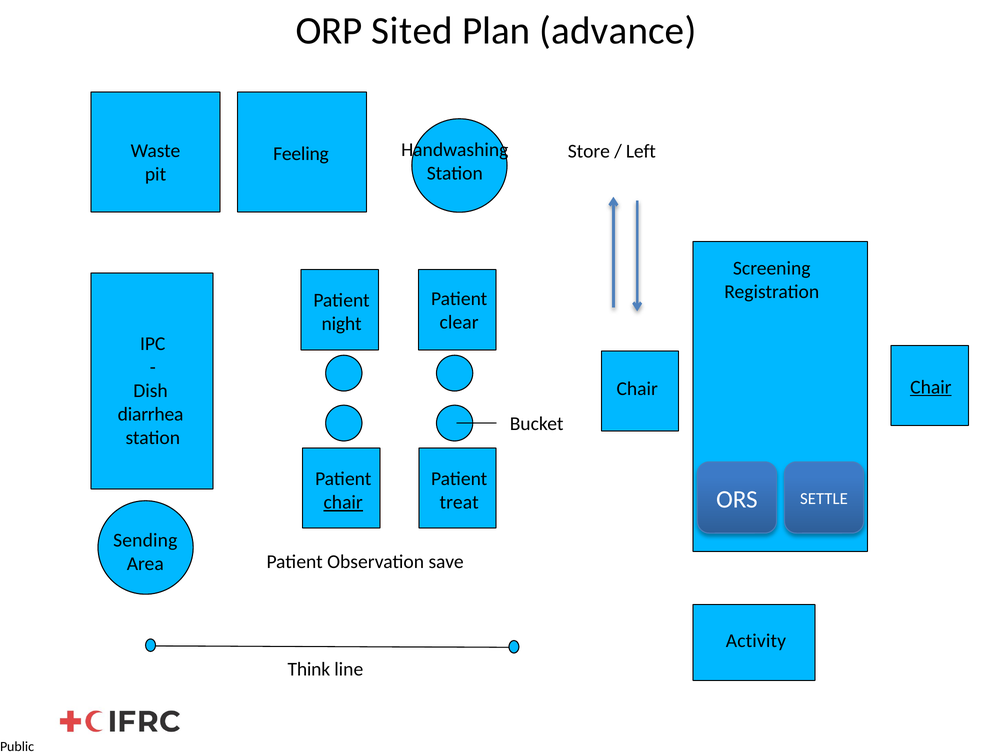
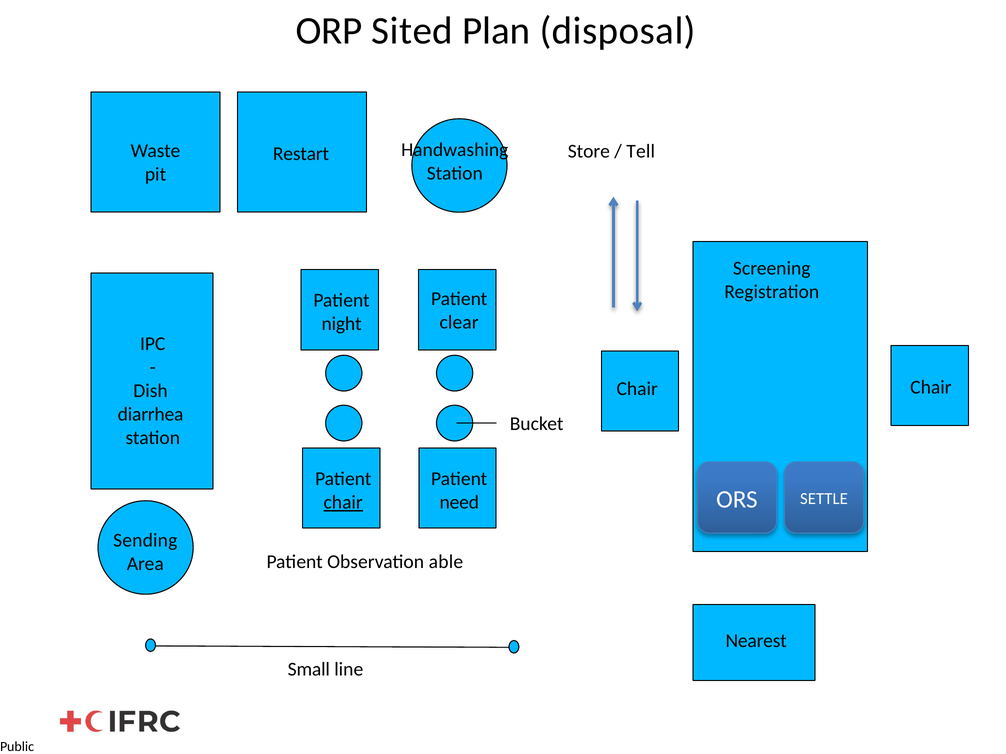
advance: advance -> disposal (618, 31)
Left: Left -> Tell (641, 152)
Feeling: Feeling -> Restart (301, 154)
Chair underline: present -> none (931, 387)
treat: treat -> need (459, 503)
save: save -> able (446, 562)
Activity: Activity -> Nearest (756, 641)
Think: Think -> Small (309, 670)
